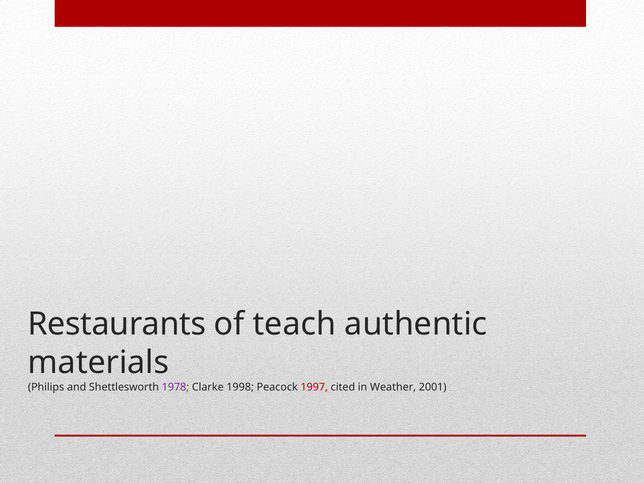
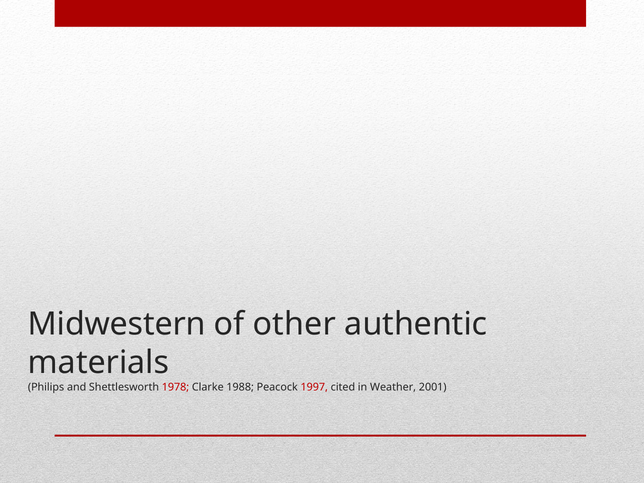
Restaurants: Restaurants -> Midwestern (117, 324)
teach: teach -> other (294, 324)
1978 colour: purple -> red (176, 387)
1998: 1998 -> 1988 (240, 387)
